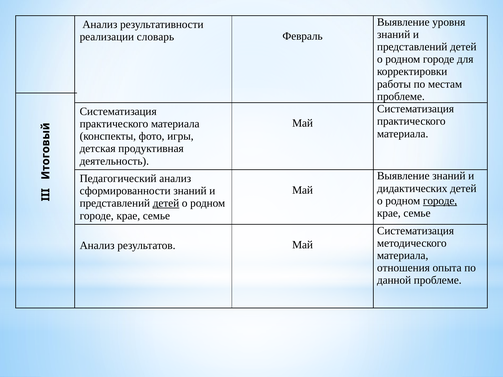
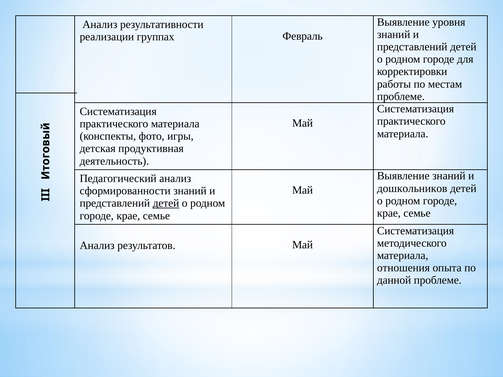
словарь: словарь -> группах (156, 37)
дидактических: дидактических -> дошкольников (412, 189)
городе underline: present -> none (440, 201)
